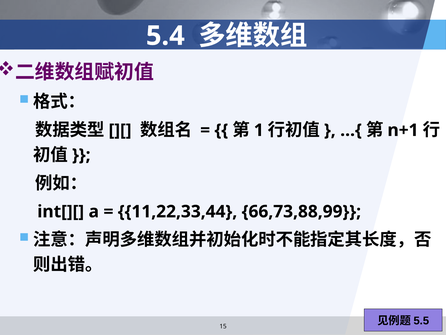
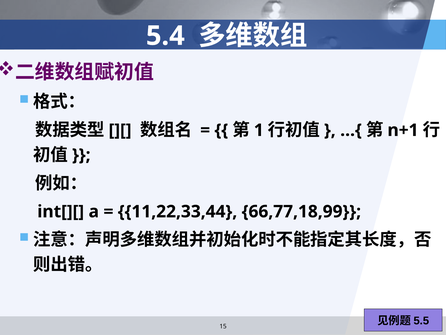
66,73,88,99: 66,73,88,99 -> 66,77,18,99 (301, 211)
